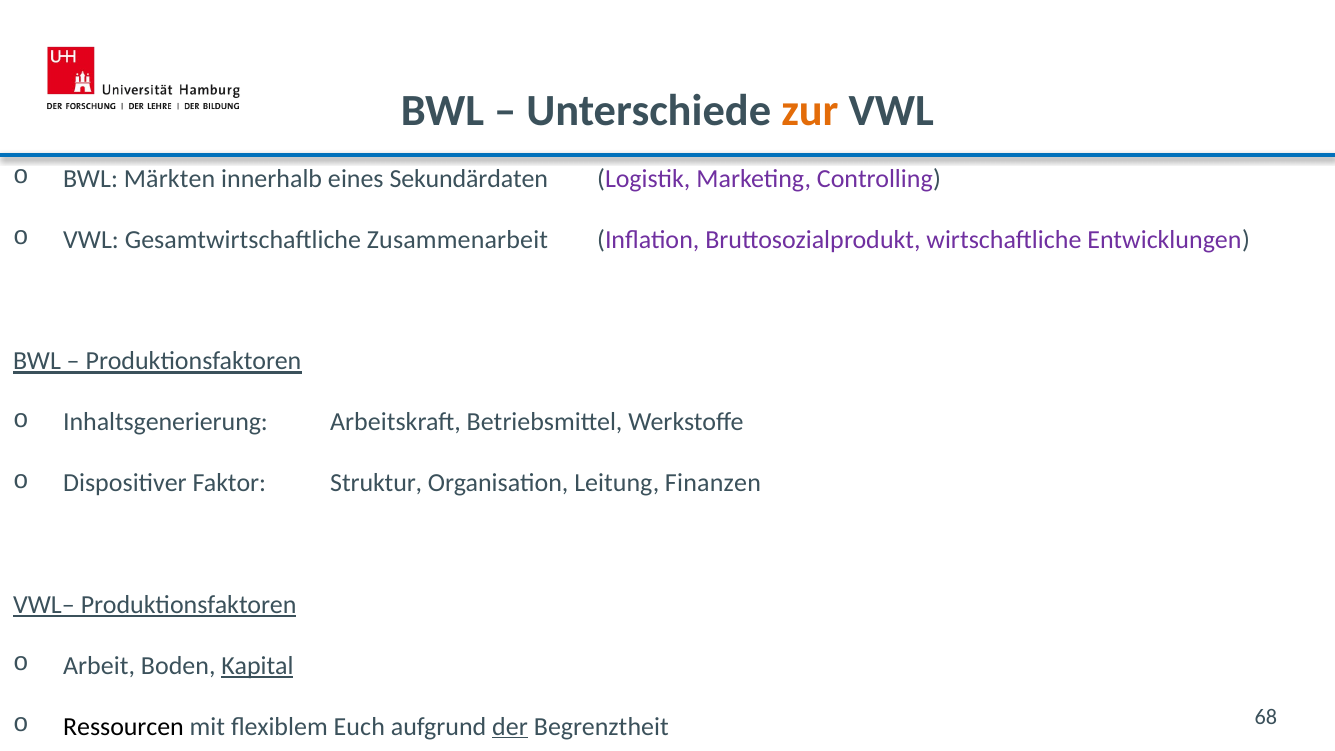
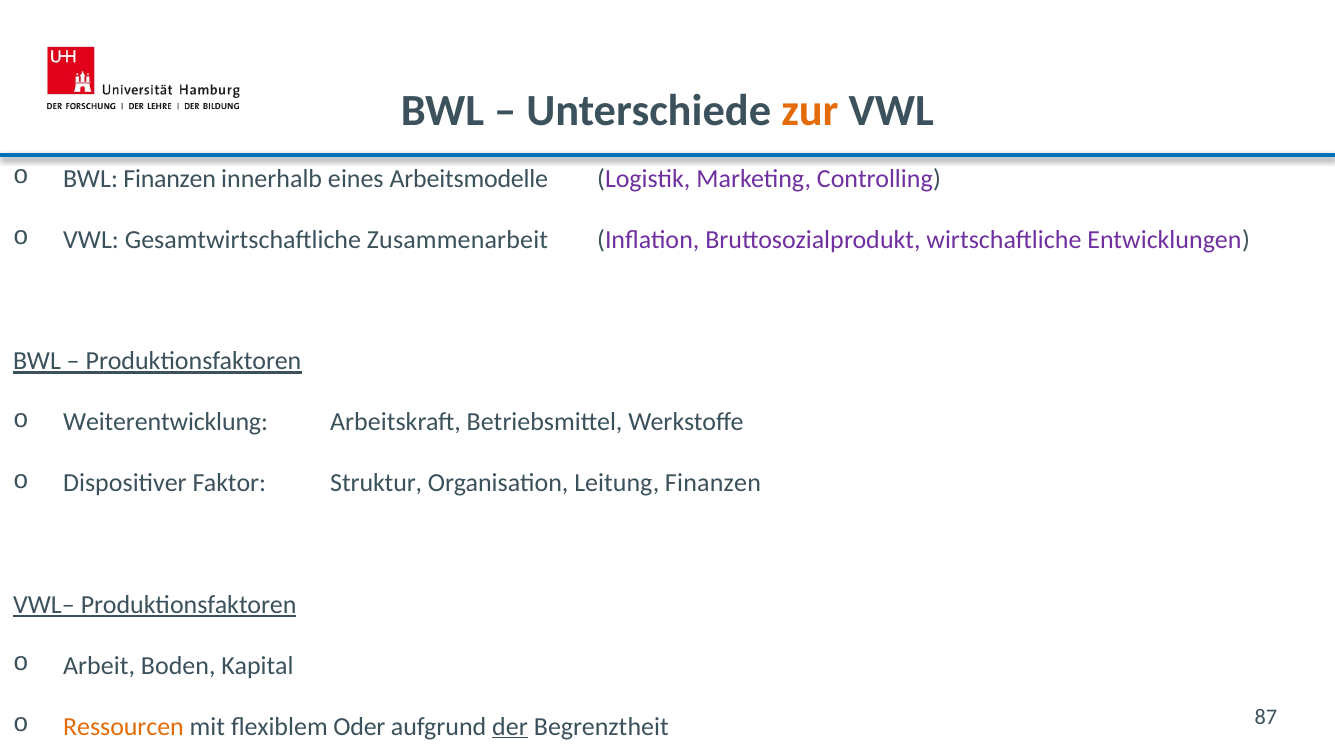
BWL Märkten: Märkten -> Finanzen (170, 179)
Sekundärdaten: Sekundärdaten -> Arbeitsmodelle (469, 179)
Inhaltsgenerierung: Inhaltsgenerierung -> Weiterentwicklung (166, 422)
Kapital underline: present -> none (257, 666)
Ressourcen colour: black -> orange (124, 726)
Euch: Euch -> Oder (359, 726)
68: 68 -> 87 (1266, 717)
